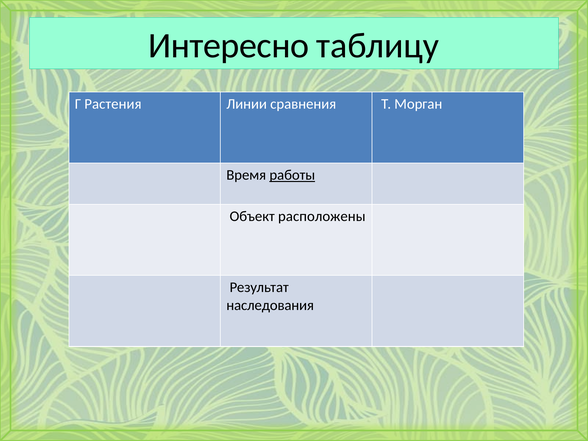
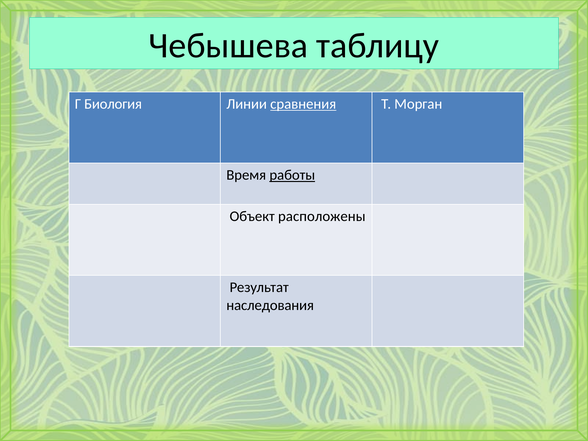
Интересно: Интересно -> Чебышева (228, 46)
Растения: Растения -> Биология (113, 104)
сравнения underline: none -> present (303, 104)
